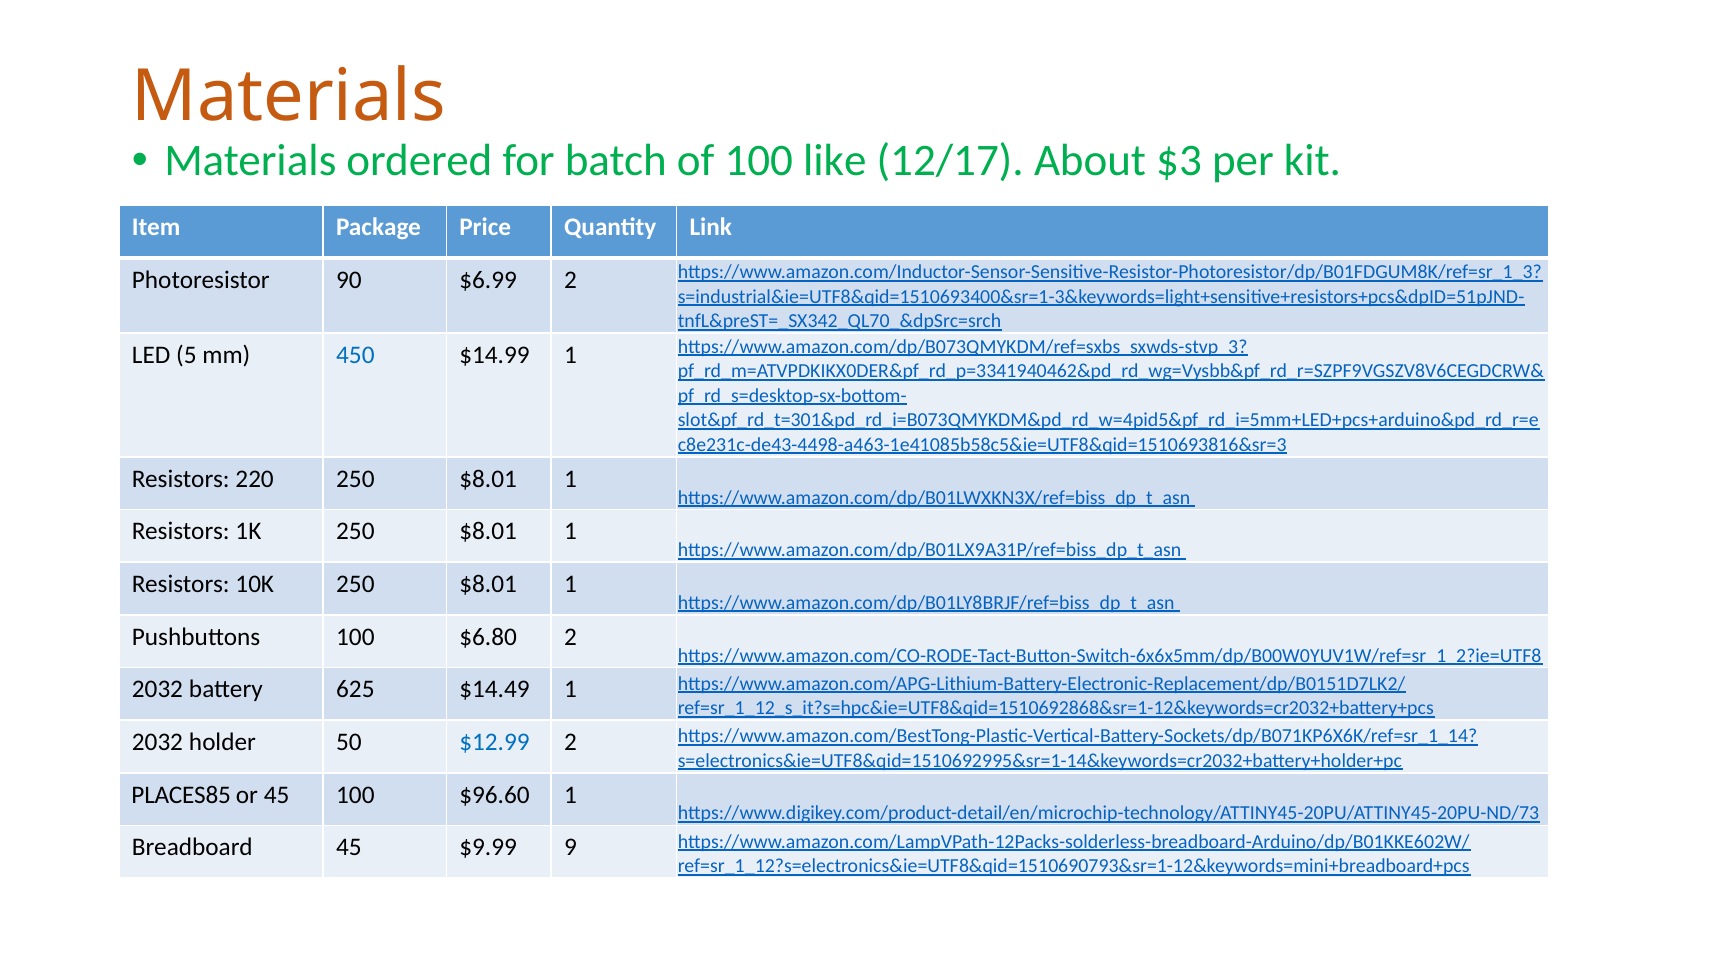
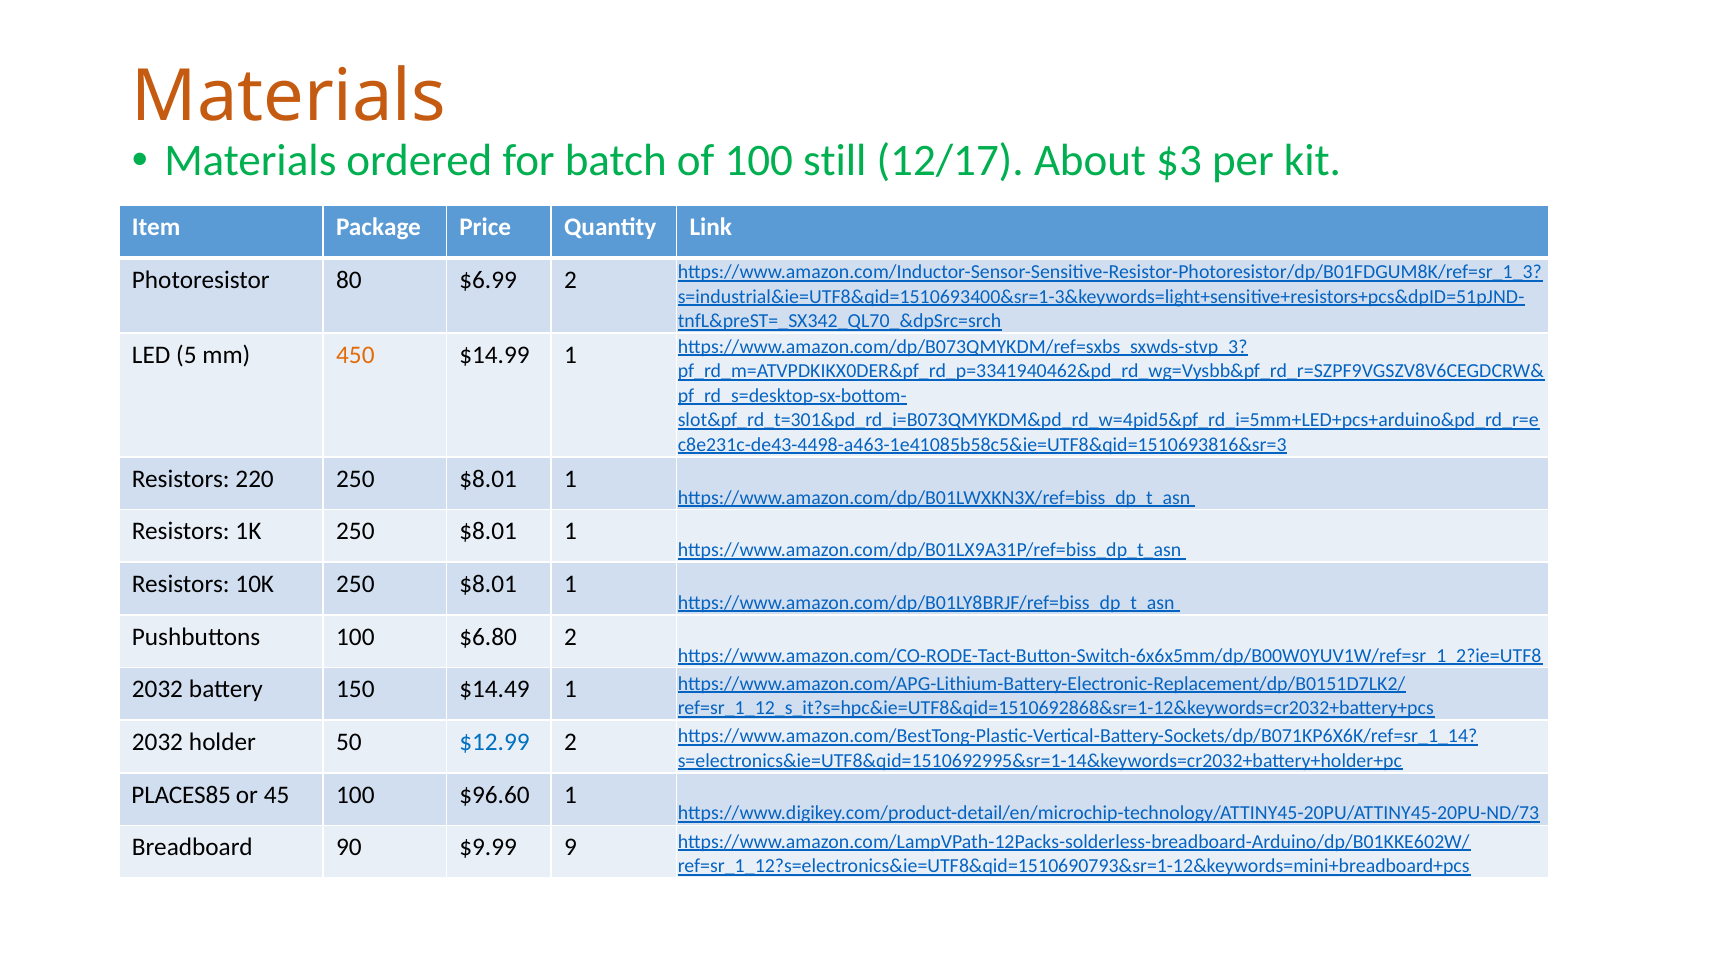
like: like -> still (835, 161)
90: 90 -> 80 (349, 280)
450 colour: blue -> orange (355, 355)
625: 625 -> 150 (355, 689)
Breadboard 45: 45 -> 90 (349, 847)
